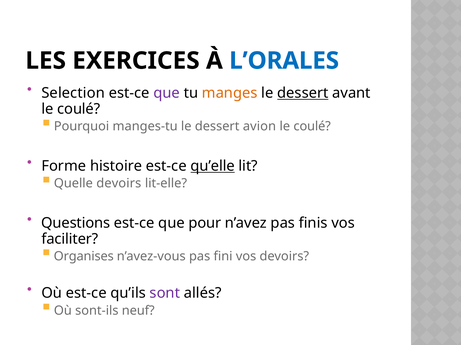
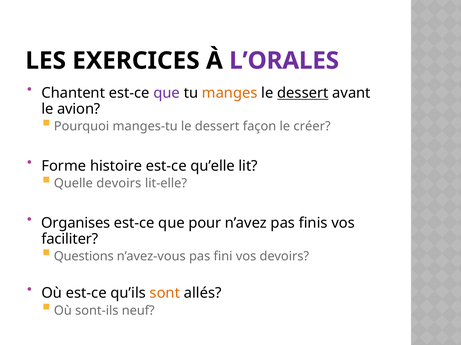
L’ORALES colour: blue -> purple (284, 61)
Selection: Selection -> Chantent (73, 93)
coulé: coulé -> avion (79, 109)
avion: avion -> façon (259, 127)
coulé: coulé -> créer (312, 127)
qu’elle underline: present -> none (213, 166)
Questions: Questions -> Organises (76, 223)
Organises: Organises -> Questions (84, 257)
sont colour: purple -> orange (165, 294)
